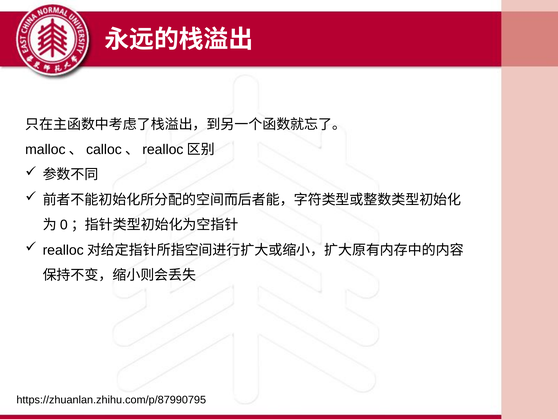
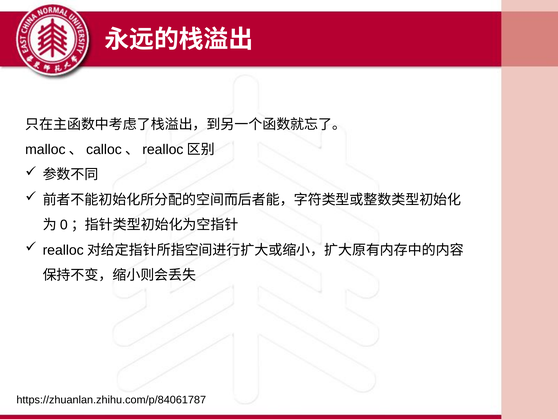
https://zhuanlan.zhihu.com/p/87990795: https://zhuanlan.zhihu.com/p/87990795 -> https://zhuanlan.zhihu.com/p/84061787 (111, 399)
